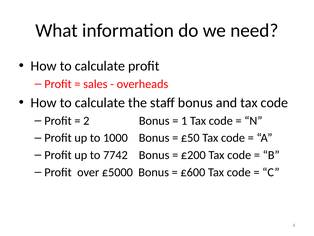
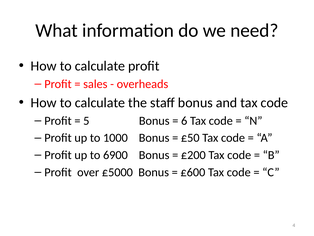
2: 2 -> 5 (86, 121)
1: 1 -> 6 (184, 121)
7742: 7742 -> 6900 (115, 155)
